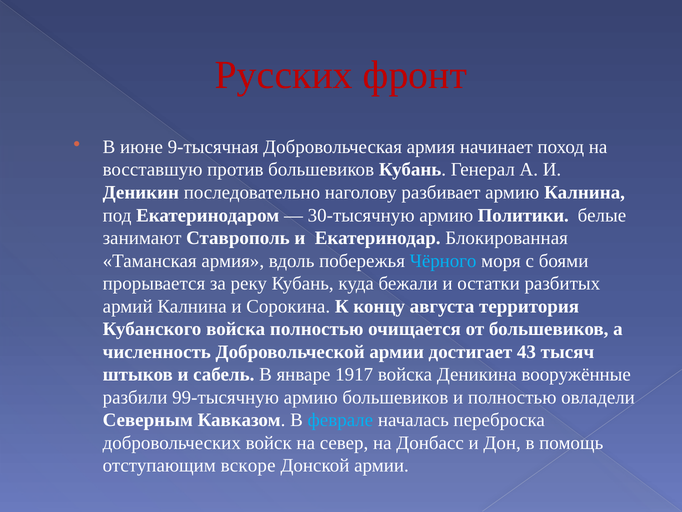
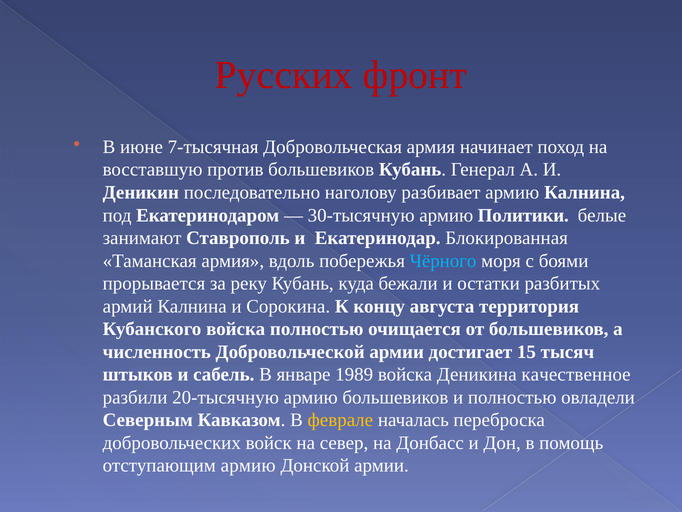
9-тысячная: 9-тысячная -> 7-тысячная (213, 147)
43: 43 -> 15 (526, 351)
1917: 1917 -> 1989 (354, 374)
вооружённые: вооружённые -> качественное (576, 374)
99-тысячную: 99-тысячную -> 20-тысячную (226, 397)
феврале colour: light blue -> yellow (340, 420)
отступающим вскоре: вскоре -> армию (248, 465)
